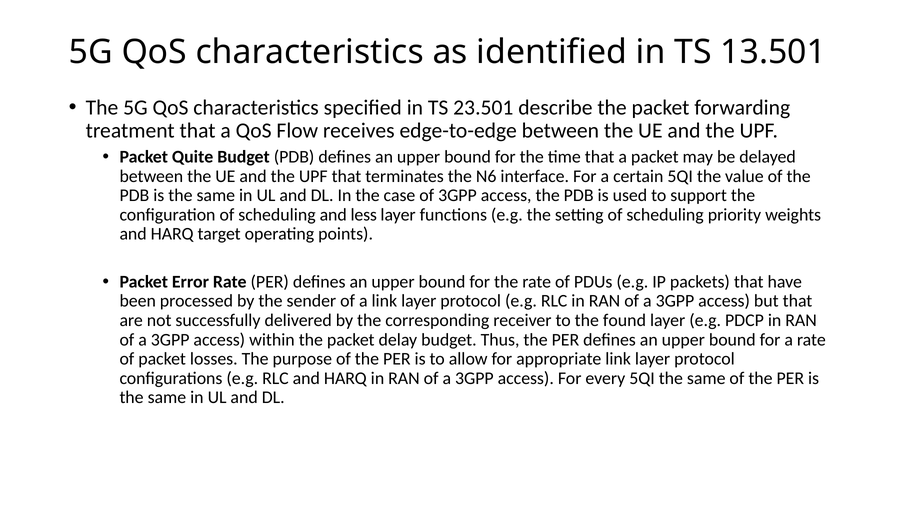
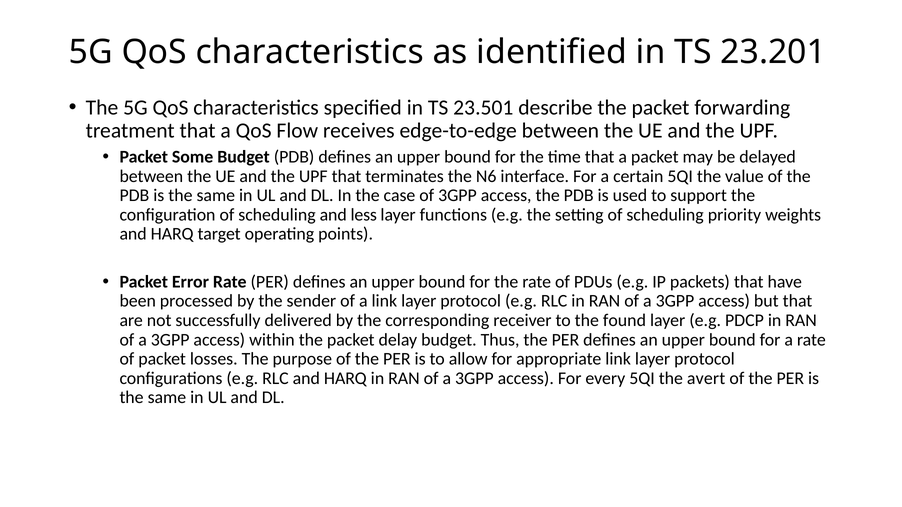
13.501: 13.501 -> 23.201 (773, 52)
Quite: Quite -> Some (193, 157)
5QI the same: same -> avert (706, 378)
